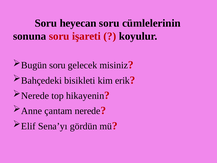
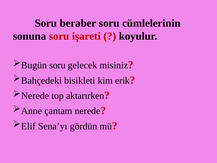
heyecan: heyecan -> beraber (78, 23)
hikayenin: hikayenin -> aktarırken (85, 96)
